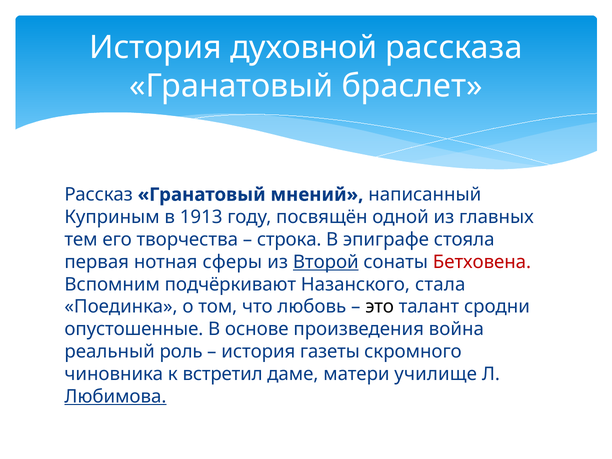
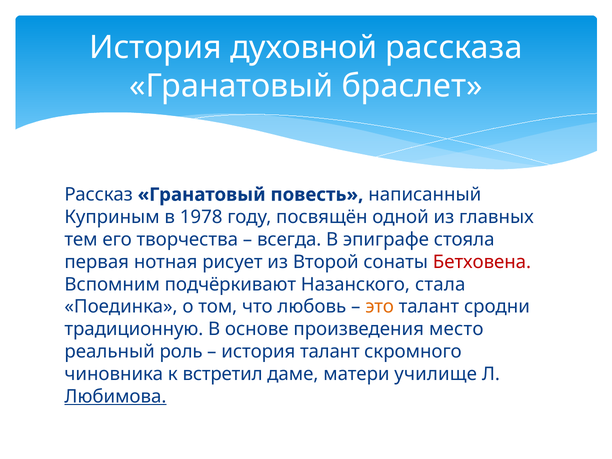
мнений: мнений -> повесть (317, 195)
1913: 1913 -> 1978 (201, 217)
строка: строка -> всегда (289, 240)
сферы: сферы -> рисует (232, 262)
Второй underline: present -> none (326, 262)
это colour: black -> orange (380, 307)
опустошенные: опустошенные -> традиционную (134, 329)
война: война -> место (456, 329)
история газеты: газеты -> талант (330, 352)
